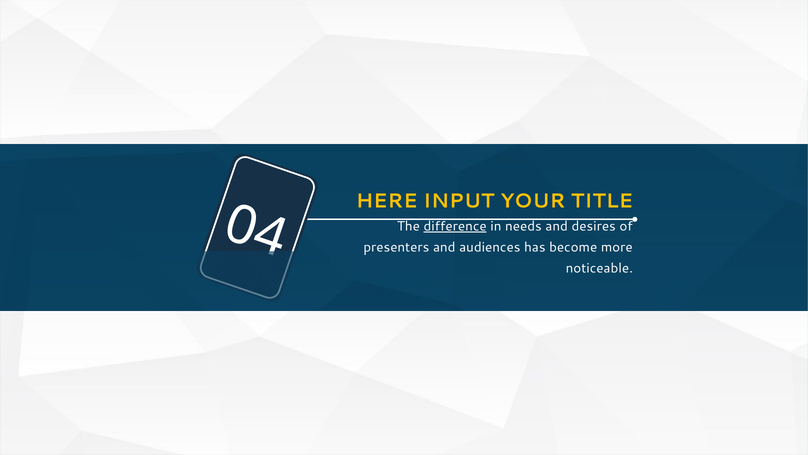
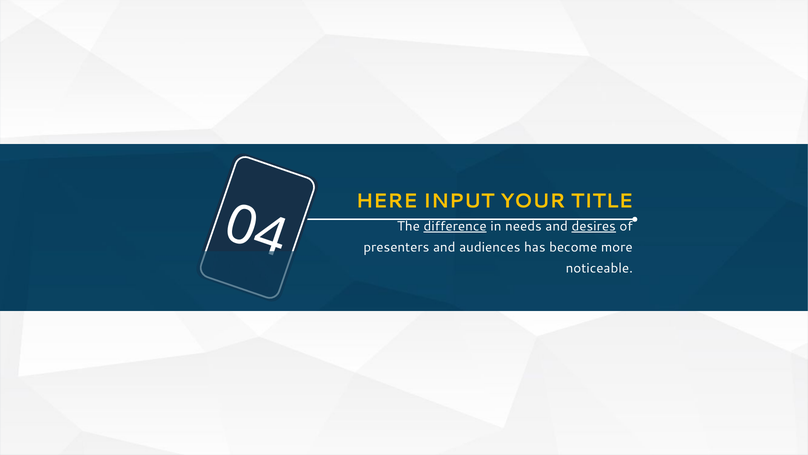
desires underline: none -> present (594, 226)
